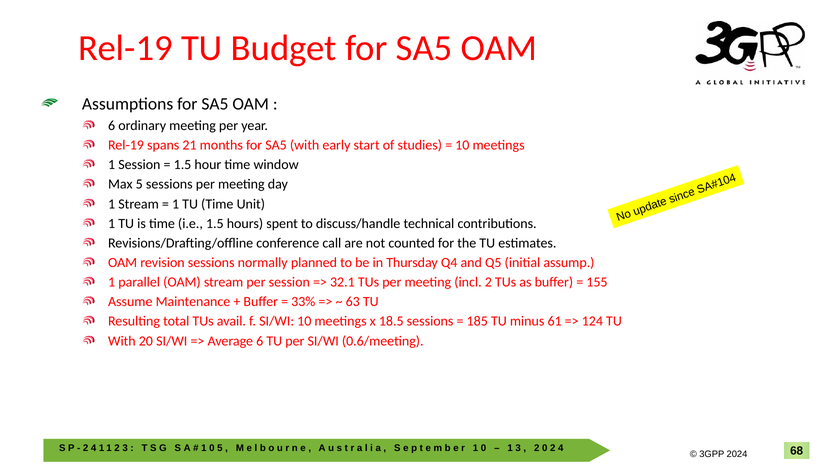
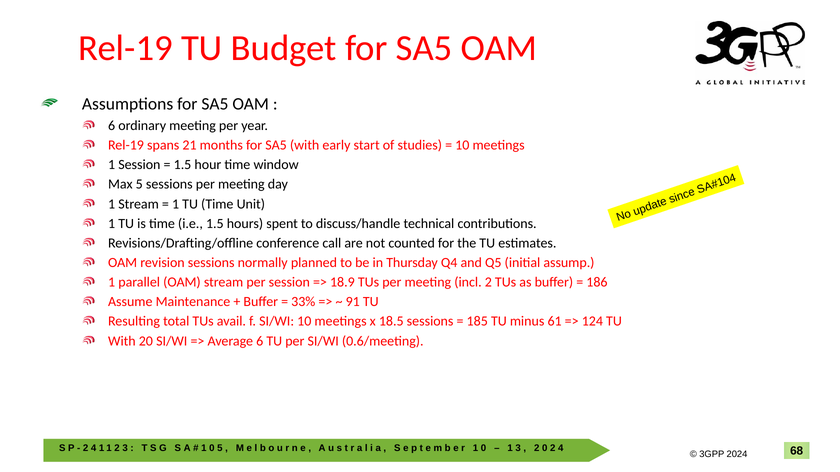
32.1: 32.1 -> 18.9 (342, 283)
155: 155 -> 186 (597, 283)
63: 63 -> 91 (353, 302)
